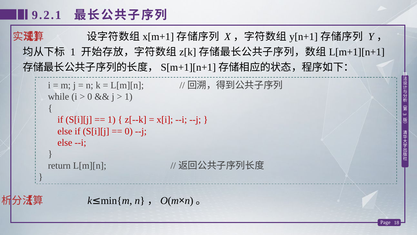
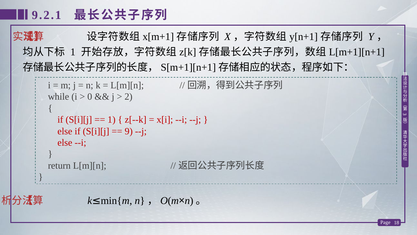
1: 1 -> 2 (128, 97)
0: 0 -> 9 (129, 131)
